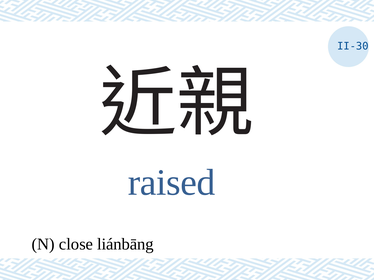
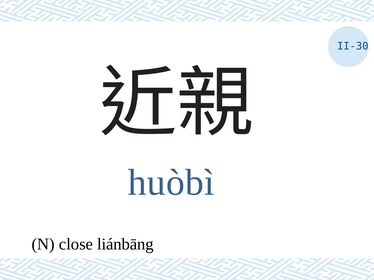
raised: raised -> huòbì (171, 183)
